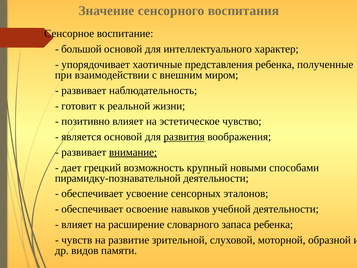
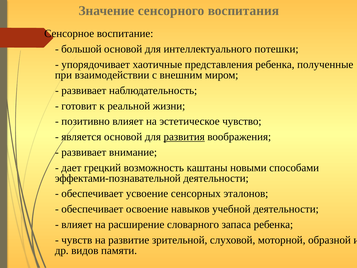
характер: характер -> потешки (277, 49)
внимание underline: present -> none (133, 152)
крупный: крупный -> каштаны (207, 168)
пирамидку-познавательной: пирамидку-познавательной -> эффектами-познавательной (118, 178)
